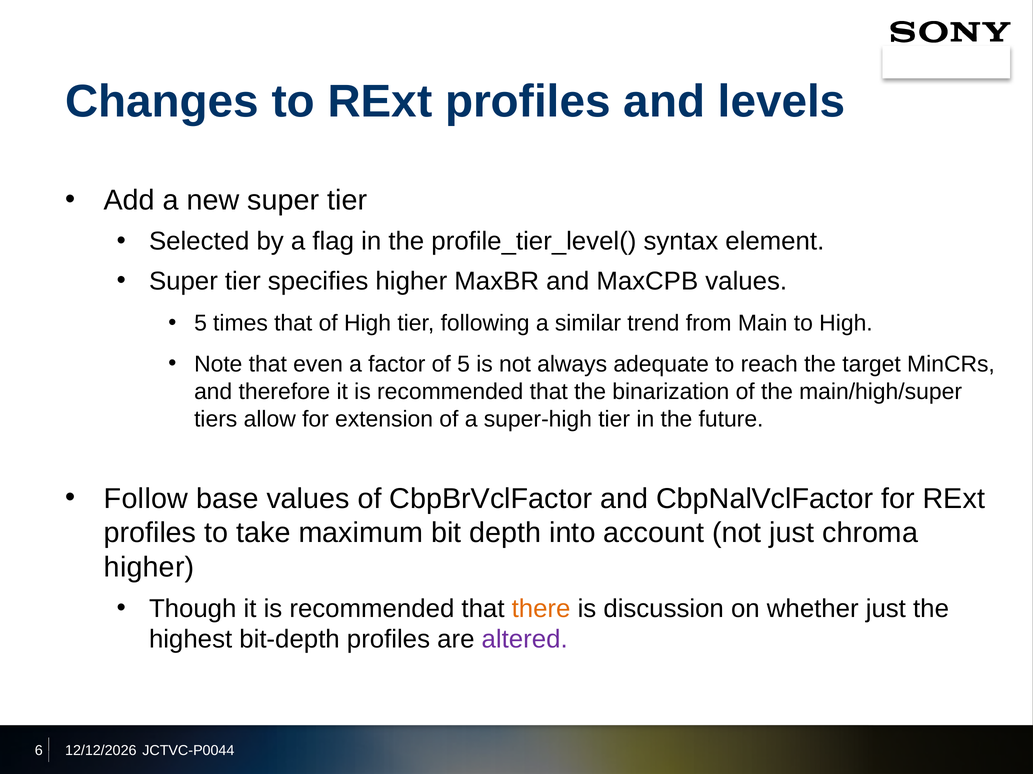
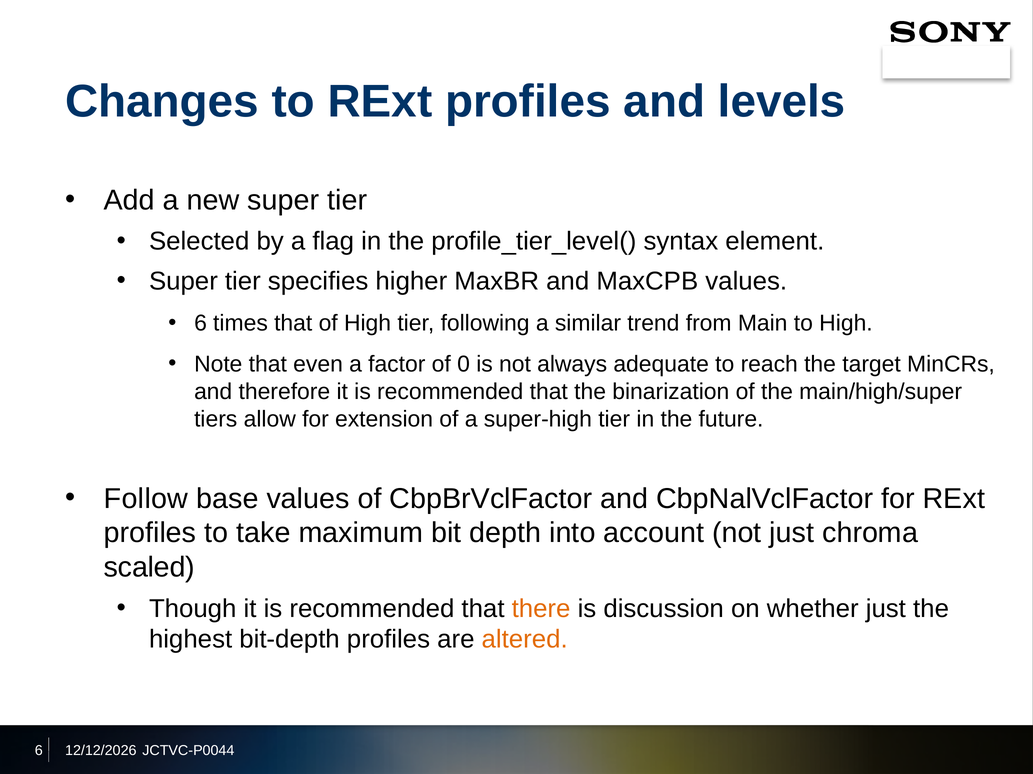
5: 5 -> 6 (201, 324)
of 5: 5 -> 0 (464, 364)
higher: higher -> scaled (149, 568)
altered colour: purple -> orange (525, 640)
